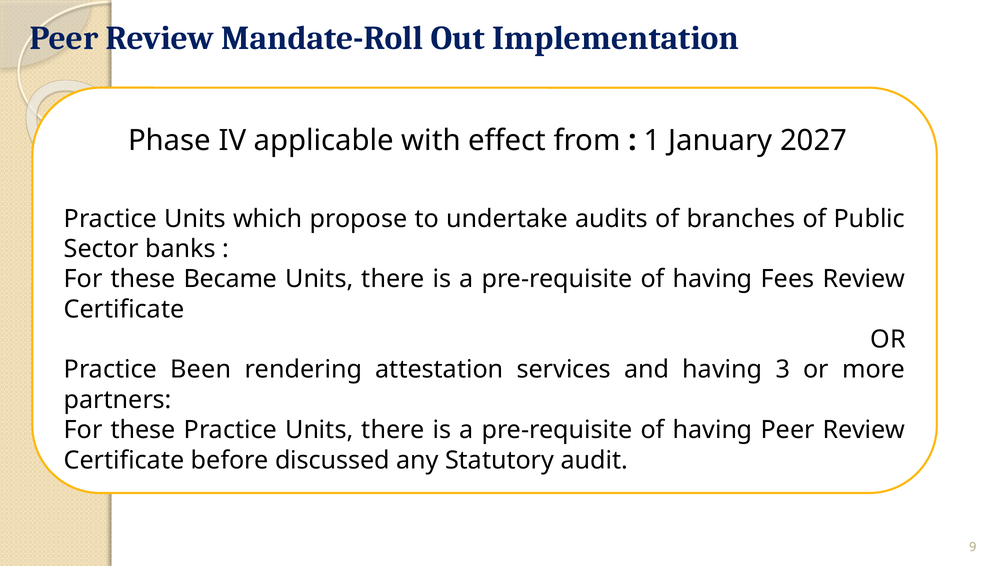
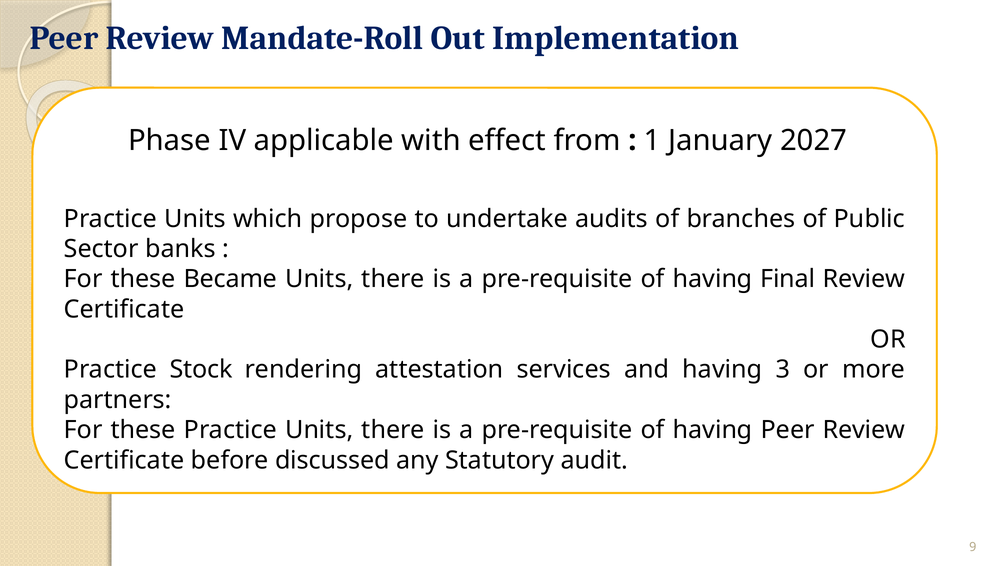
Fees: Fees -> Final (788, 279)
Been: Been -> Stock (201, 370)
